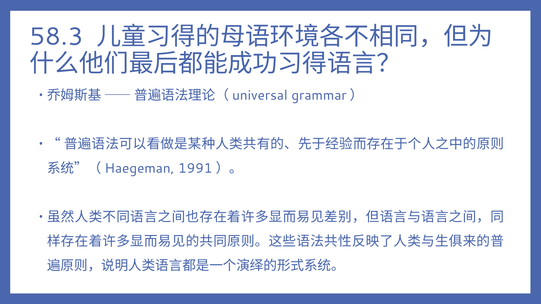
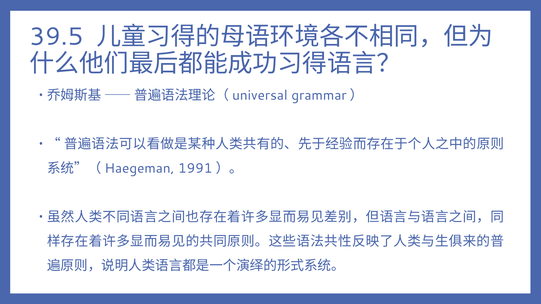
58.3: 58.3 -> 39.5 (57, 37)
